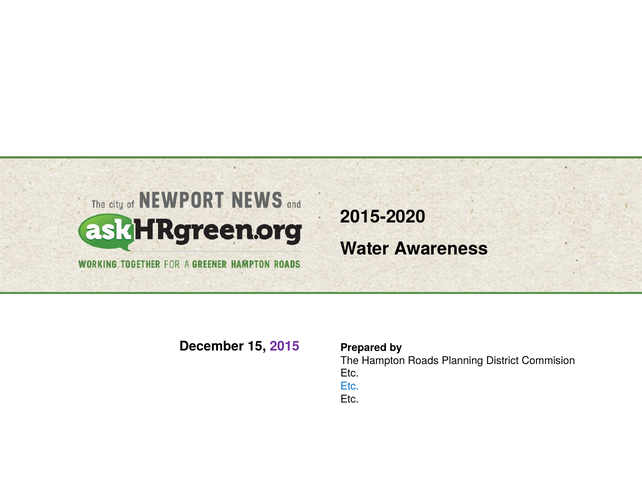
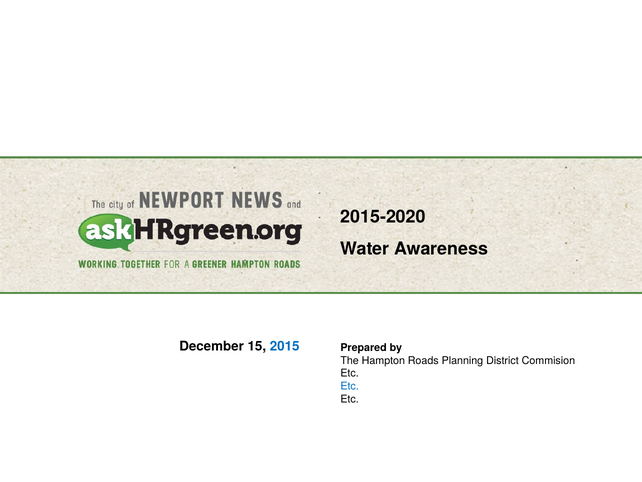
2015 colour: purple -> blue (285, 346)
